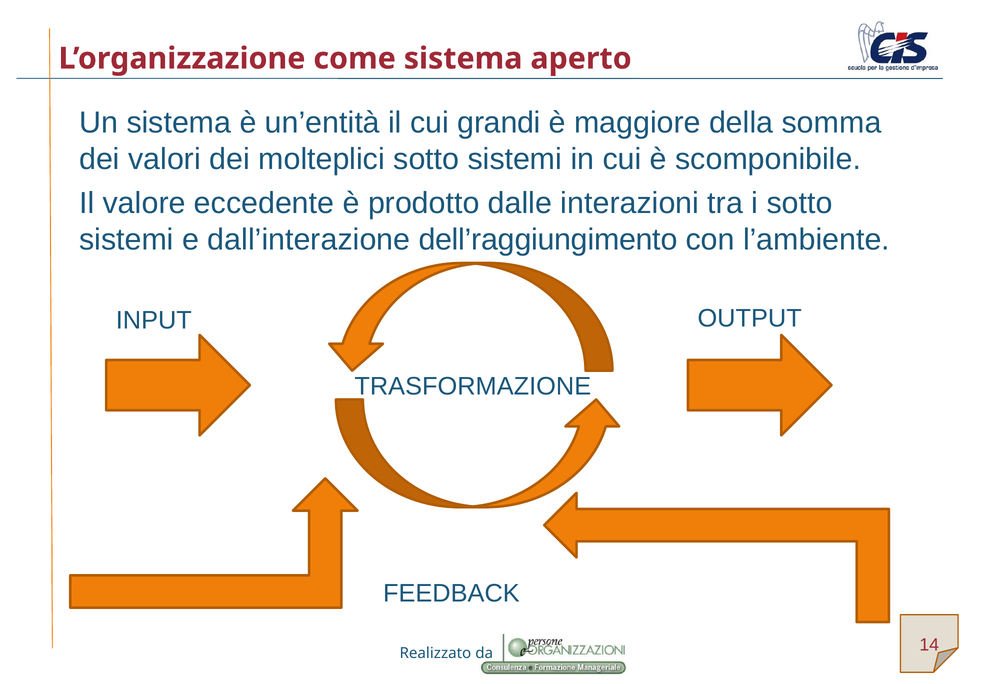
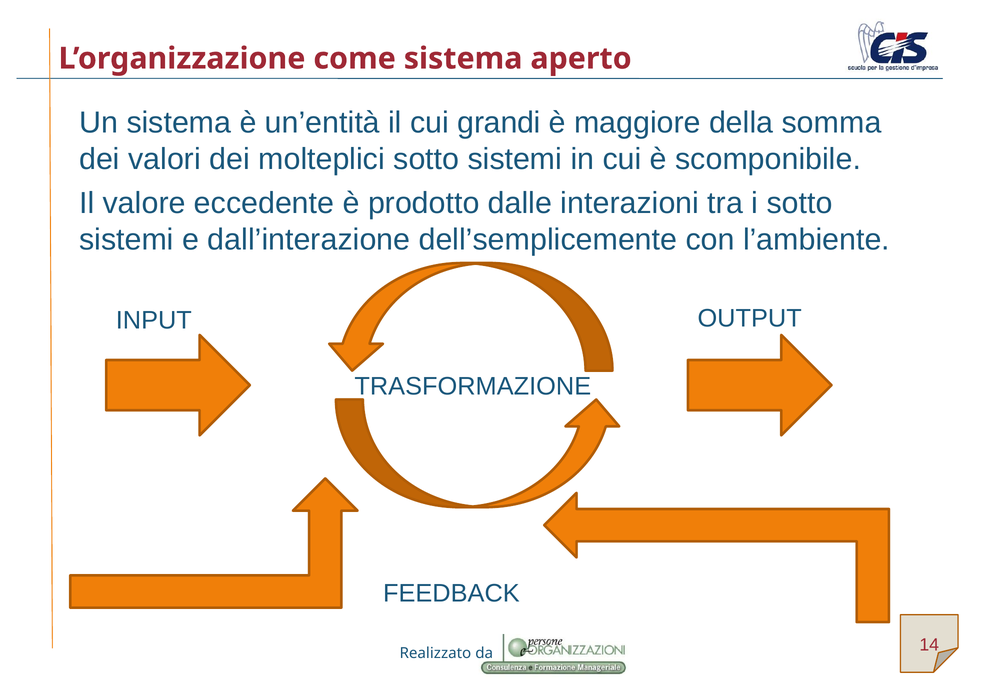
dell’raggiungimento: dell’raggiungimento -> dell’semplicemente (548, 240)
